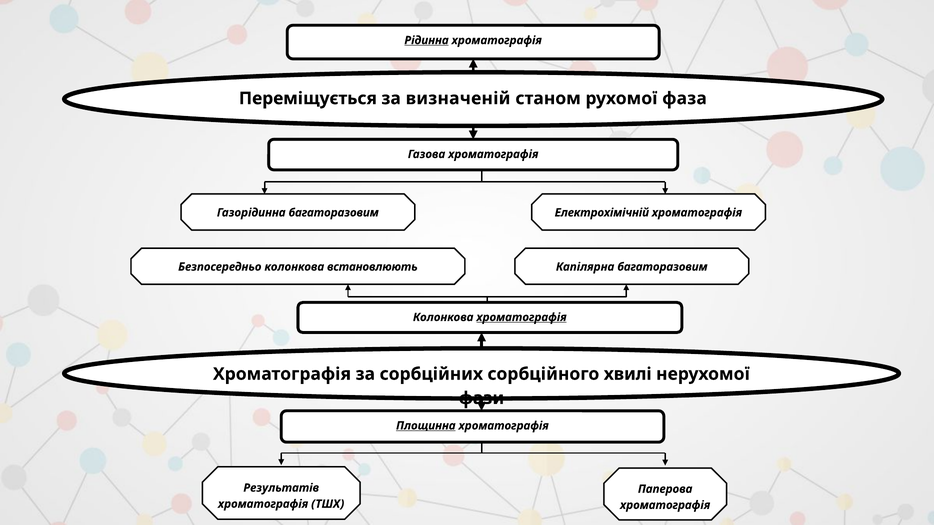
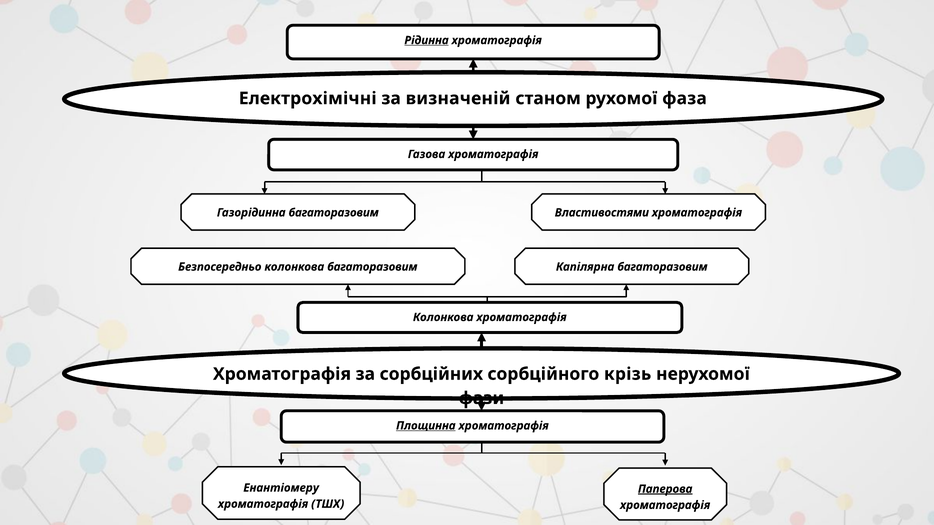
Переміщується: Переміщується -> Електрохімічні (308, 99)
Електрохімічній: Електрохімічній -> Властивостями (602, 213)
колонкова встановлюють: встановлюють -> багаторазовим (372, 267)
хроматографія underline: present -> none (522, 317)
хвилі: хвилі -> крізь (628, 374)
Результатів: Результатів -> Енантіомеру (281, 488)
Паперова underline: none -> present (665, 489)
